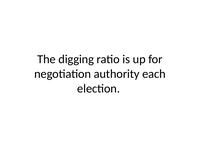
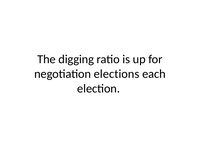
authority: authority -> elections (117, 74)
